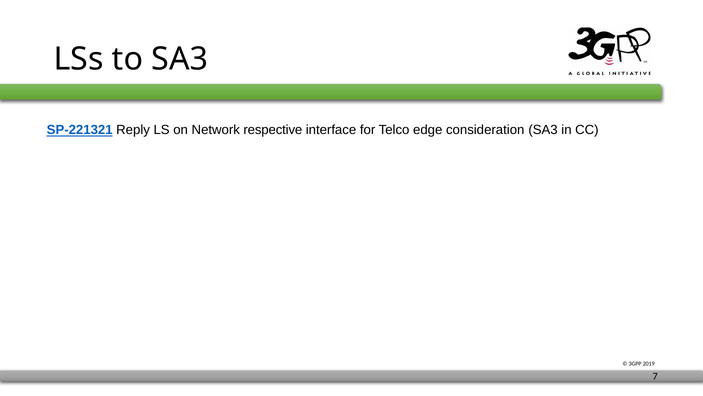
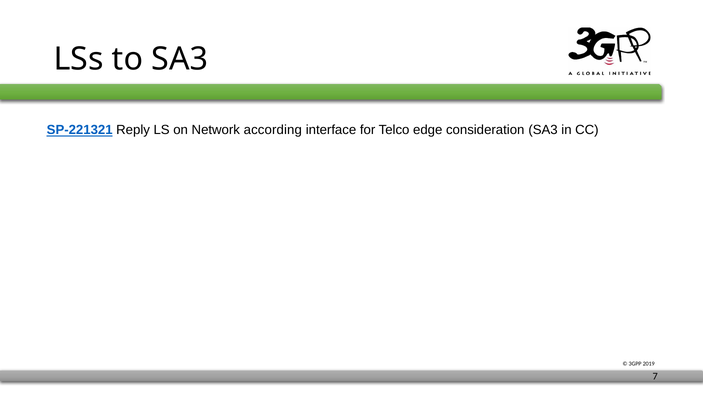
respective: respective -> according (273, 130)
